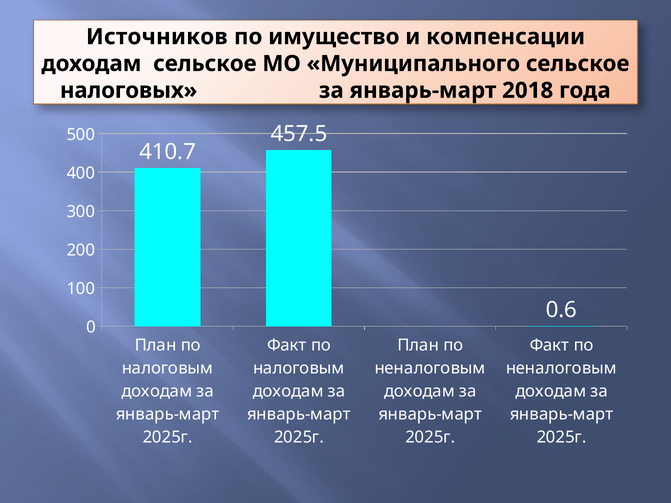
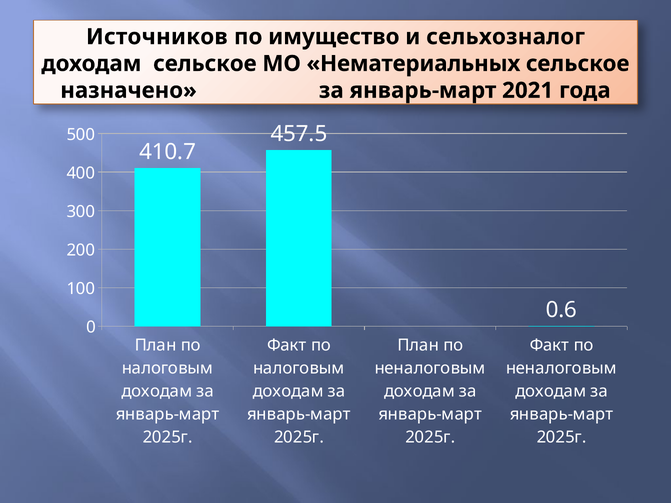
компенсации: компенсации -> сельхозналог (506, 37)
Муниципального: Муниципального -> Нематериальных (413, 64)
налоговых: налоговых -> назначено (129, 90)
2018: 2018 -> 2021 (528, 90)
